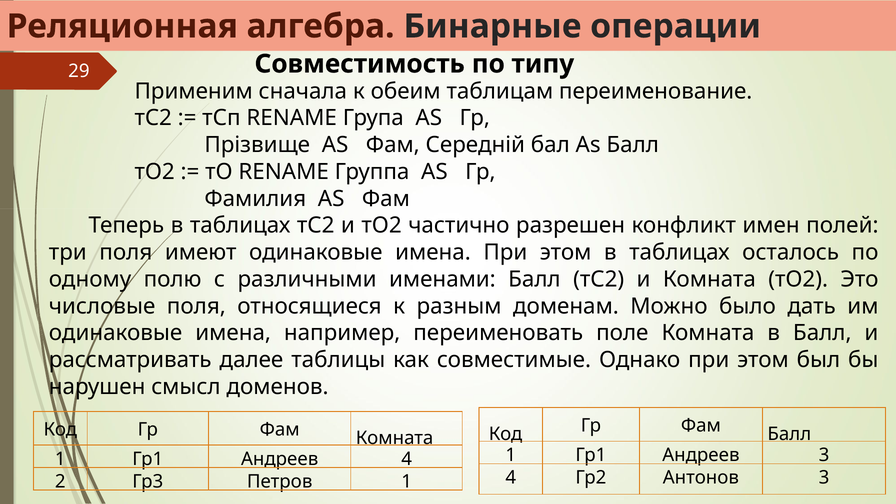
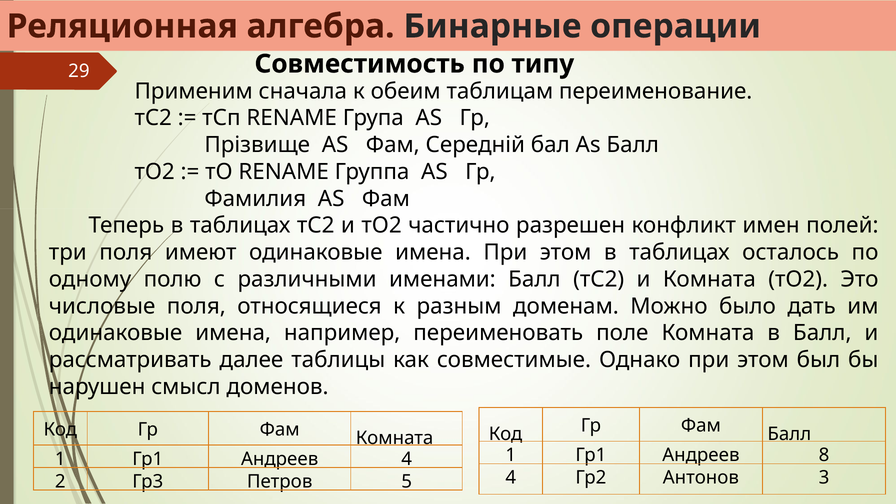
Андреев 3: 3 -> 8 (824, 455)
Петров 1: 1 -> 5 (407, 481)
